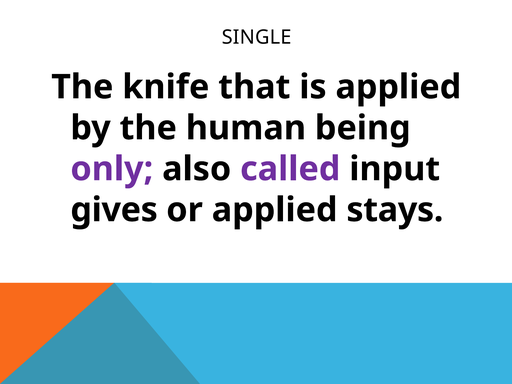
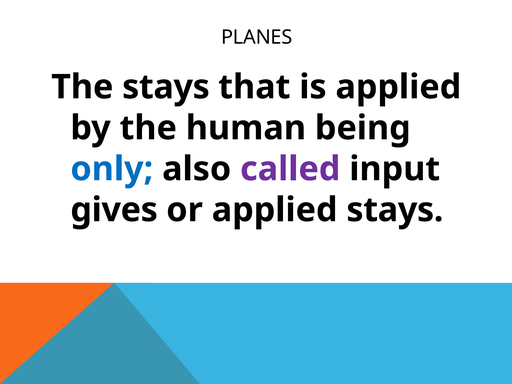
SINGLE: SINGLE -> PLANES (257, 37)
The knife: knife -> stays (166, 87)
only colour: purple -> blue (112, 169)
